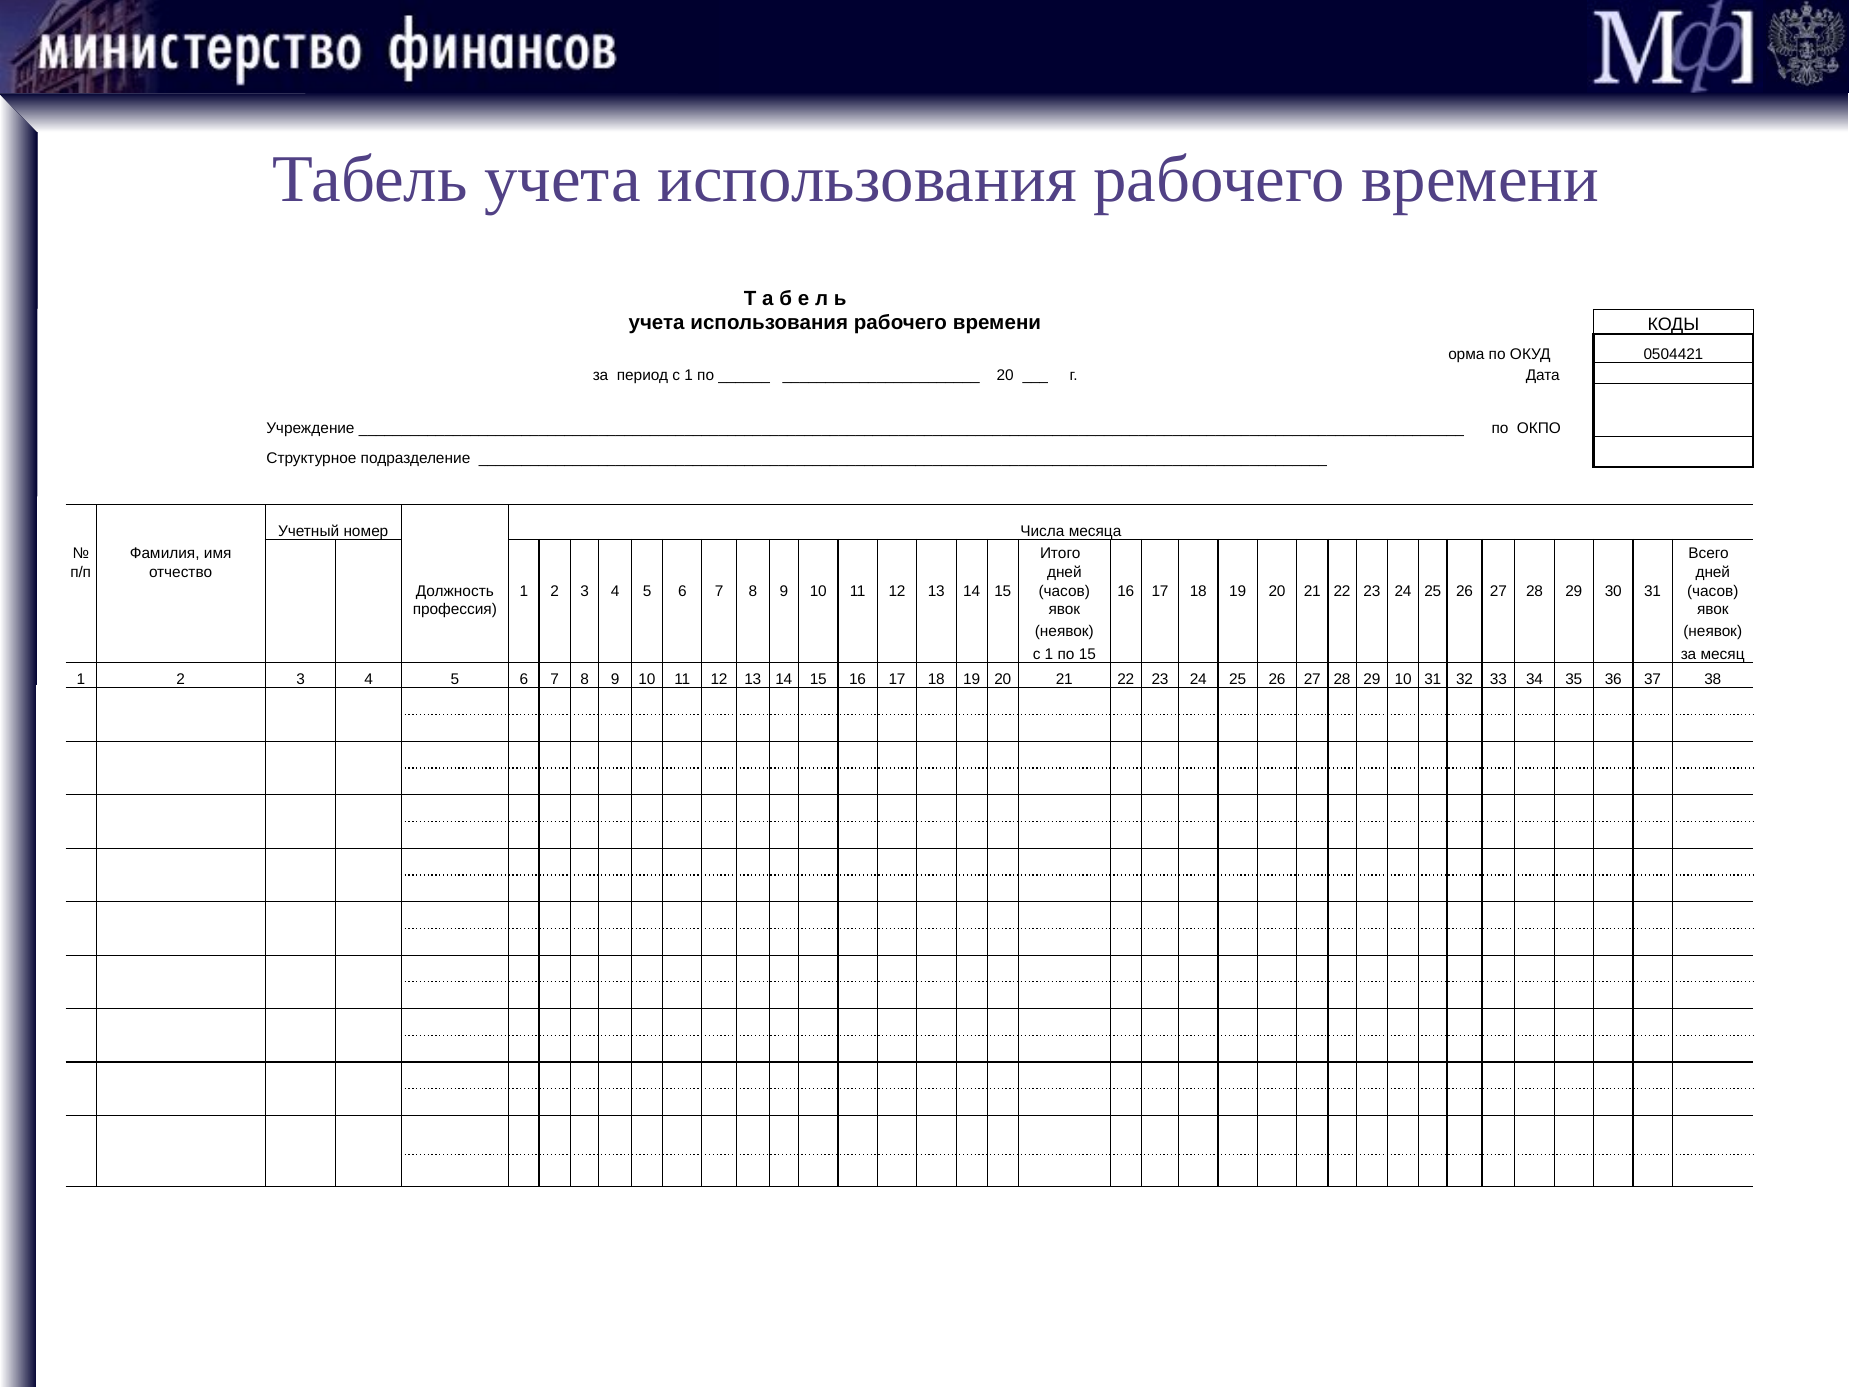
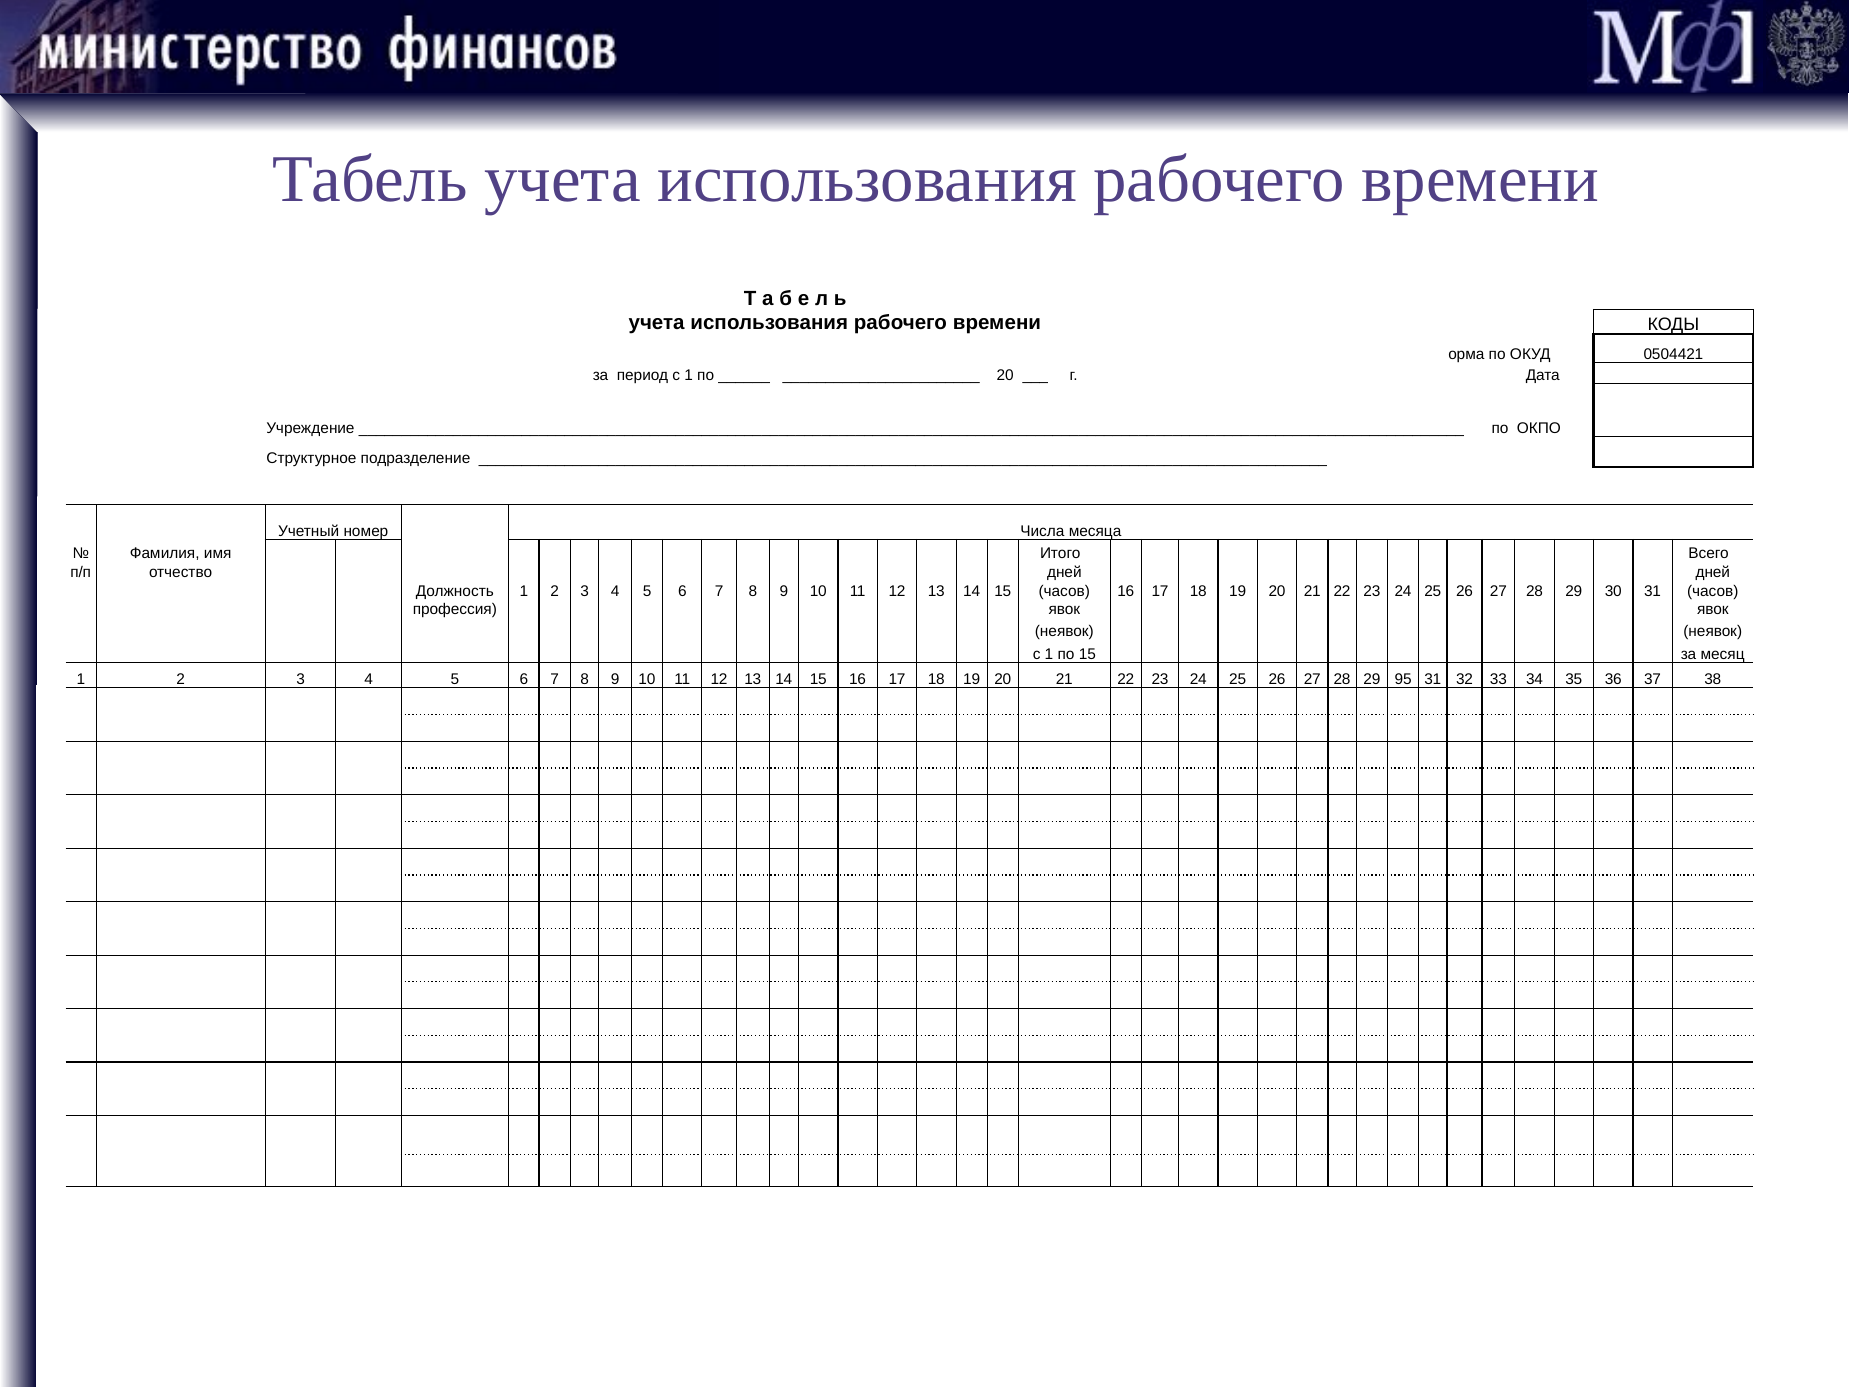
29 10: 10 -> 95 (1403, 679)
